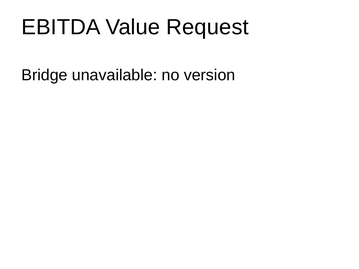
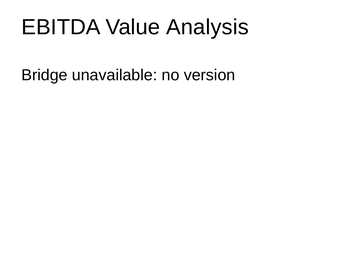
Request: Request -> Analysis (207, 27)
